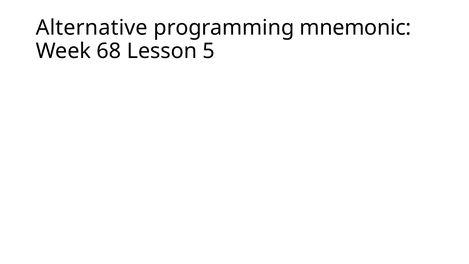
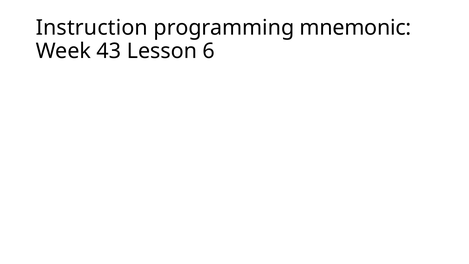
Alternative: Alternative -> Instruction (92, 28)
68: 68 -> 43 (109, 51)
5: 5 -> 6 (209, 51)
